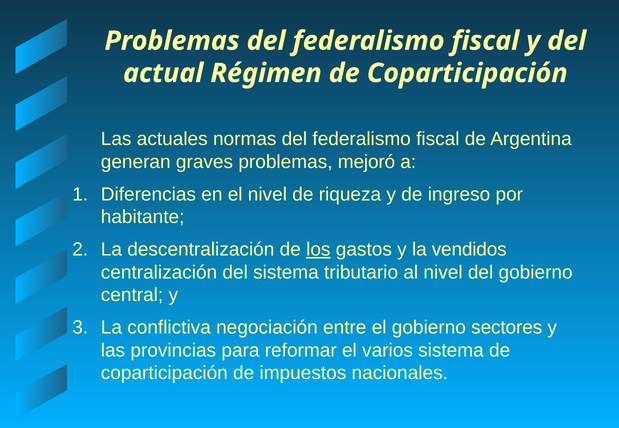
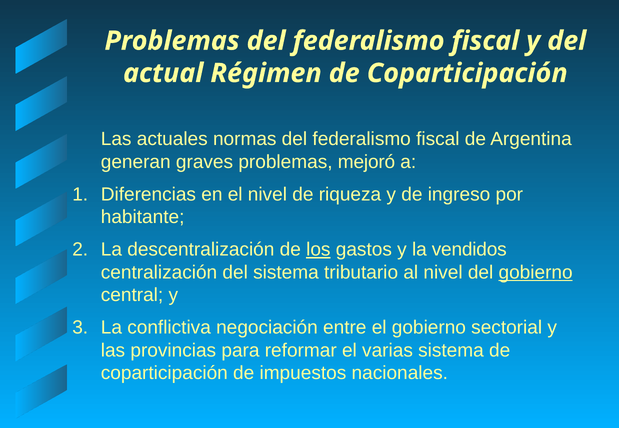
gobierno underline: none -> present (536, 273)
sectores: sectores -> sectorial (507, 328)
varios: varios -> varias (388, 351)
